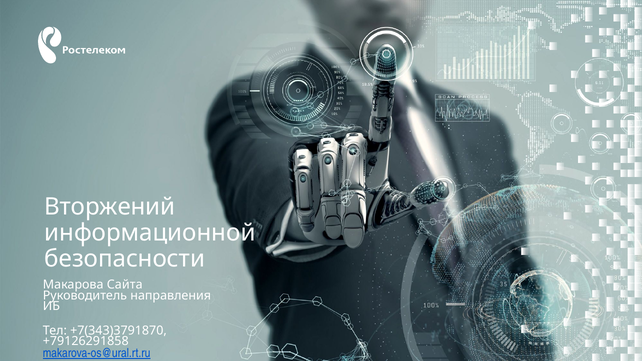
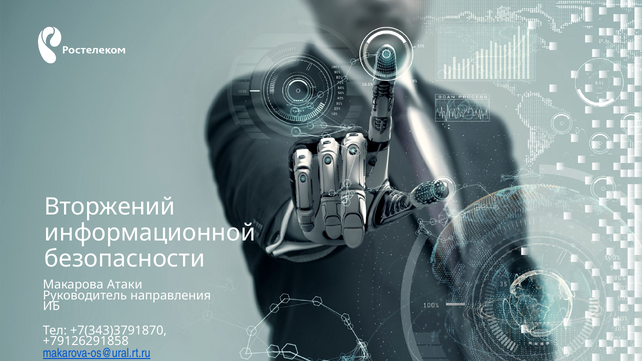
Сайта: Сайта -> Атаки (125, 285)
